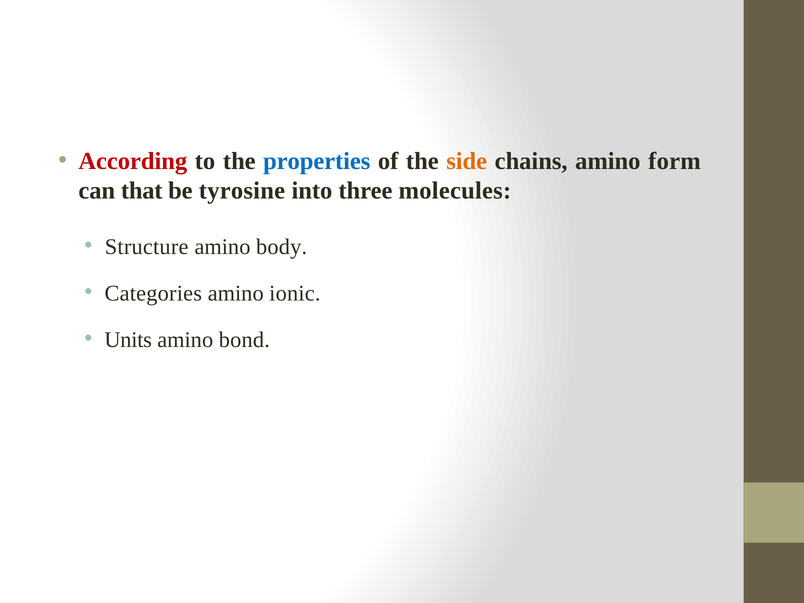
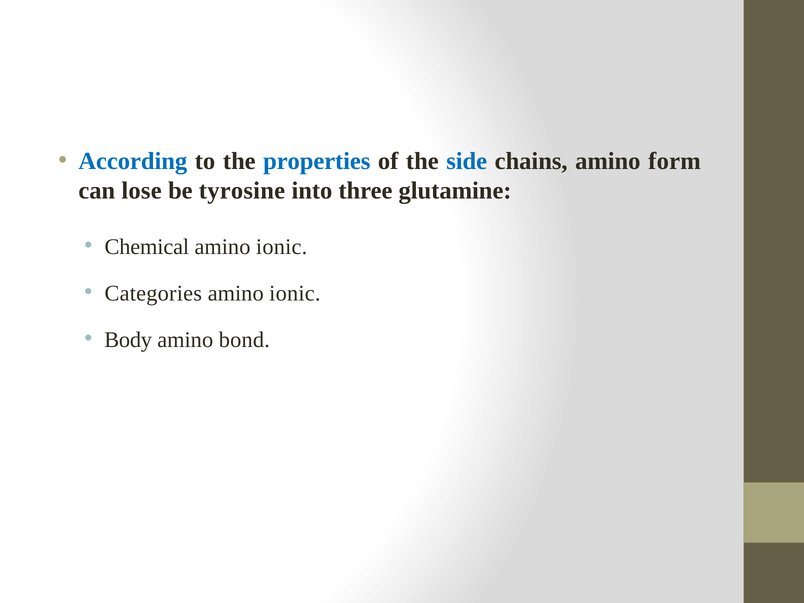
According colour: red -> blue (133, 161)
side colour: orange -> blue (467, 161)
that: that -> lose (142, 191)
molecules: molecules -> glutamine (455, 191)
Structure: Structure -> Chemical (147, 247)
body: body -> ionic (282, 247)
Units: Units -> Body (128, 340)
